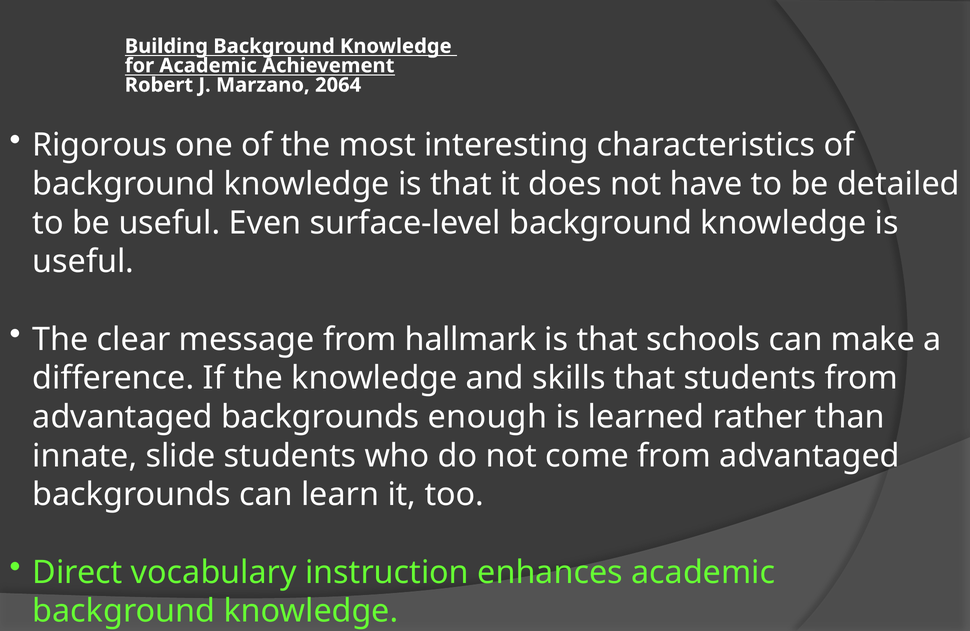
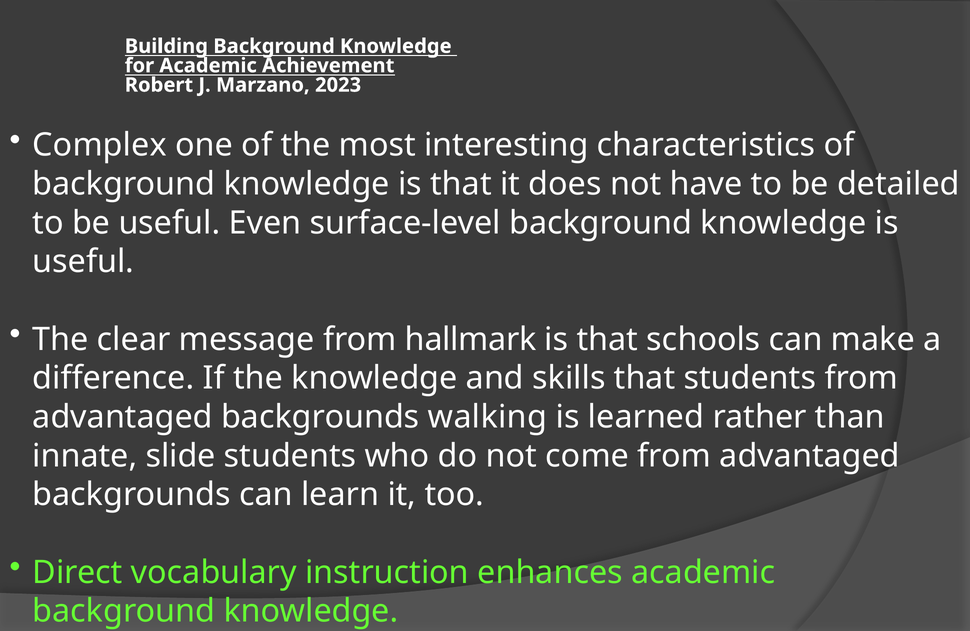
2064: 2064 -> 2023 (338, 85)
Rigorous: Rigorous -> Complex (100, 145)
enough: enough -> walking (487, 417)
